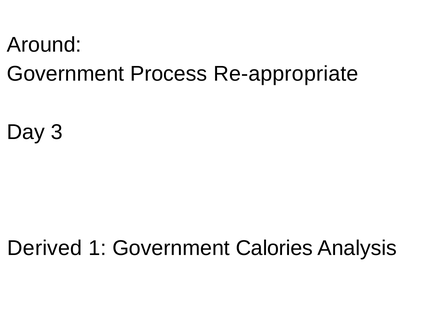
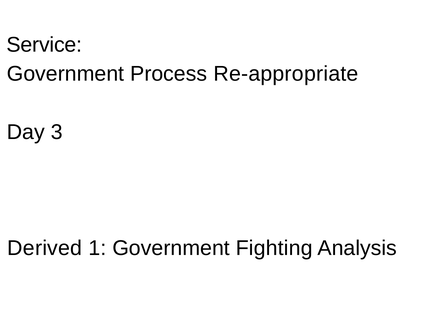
Around: Around -> Service (44, 45)
Calories: Calories -> Fighting (274, 248)
